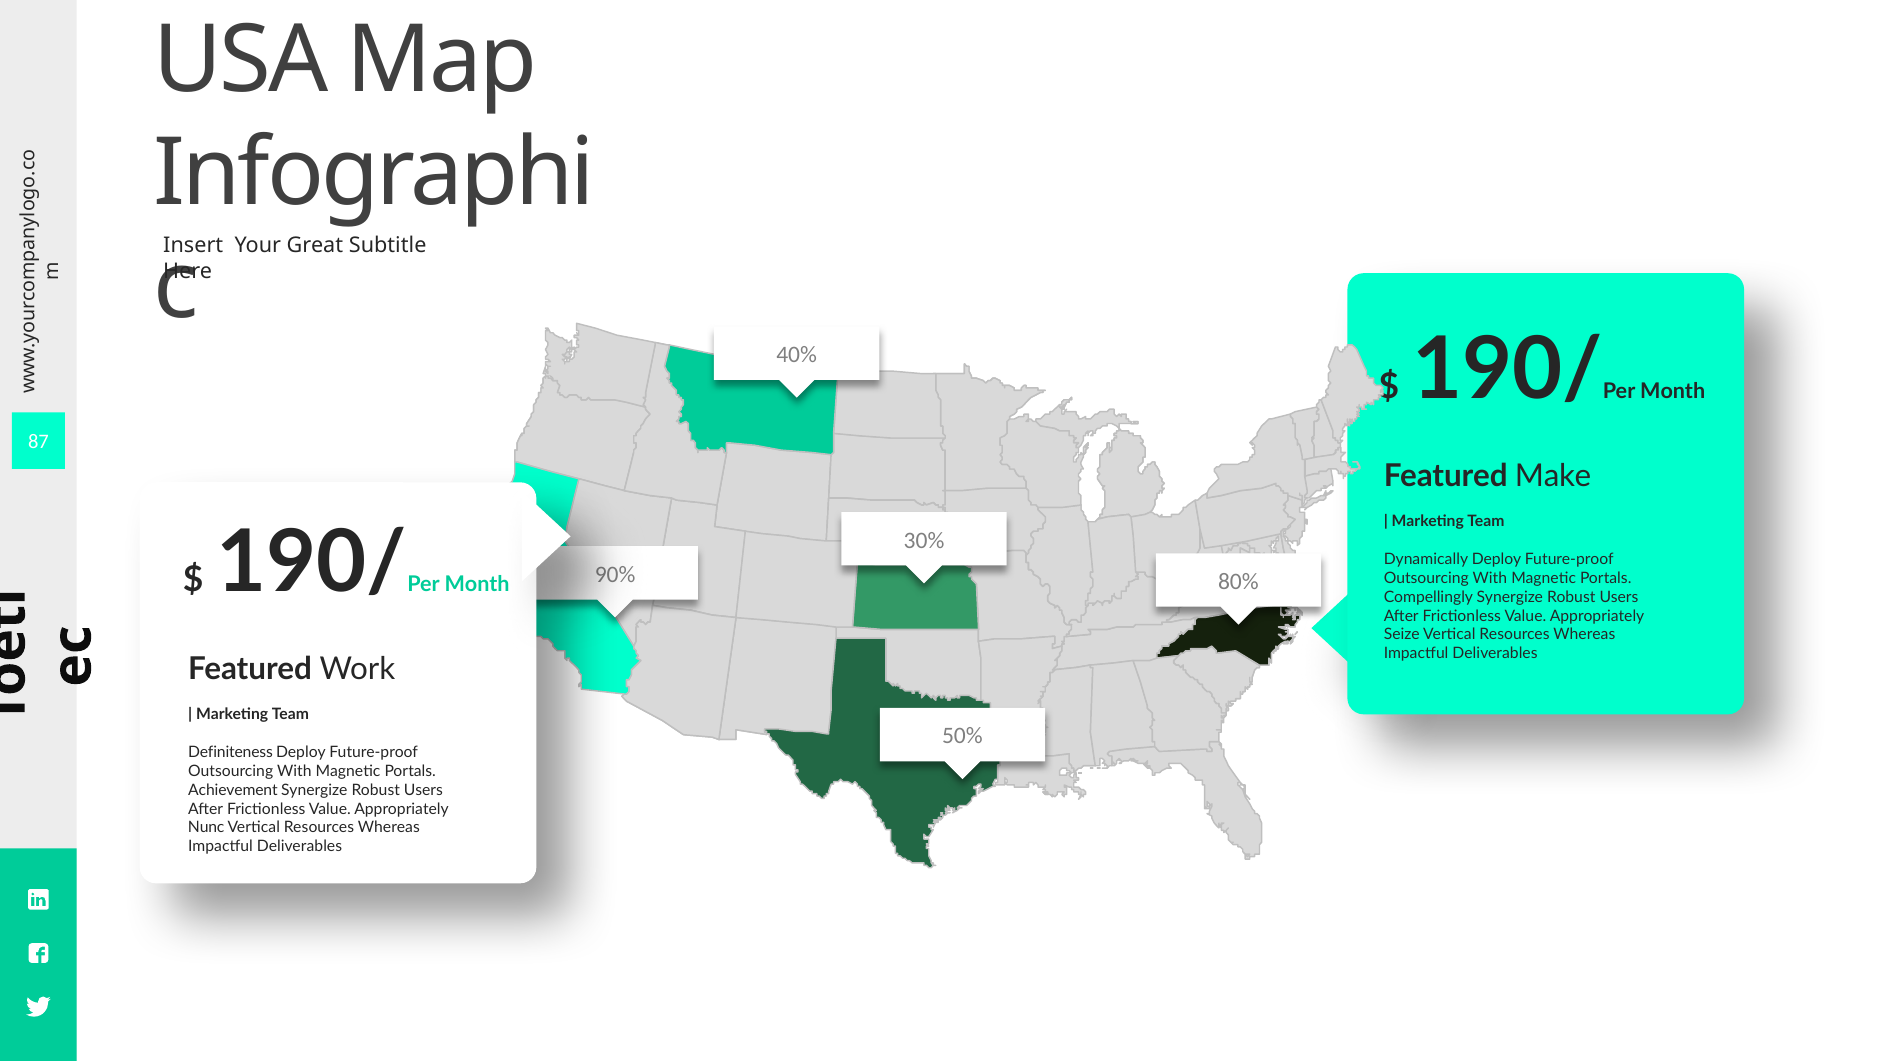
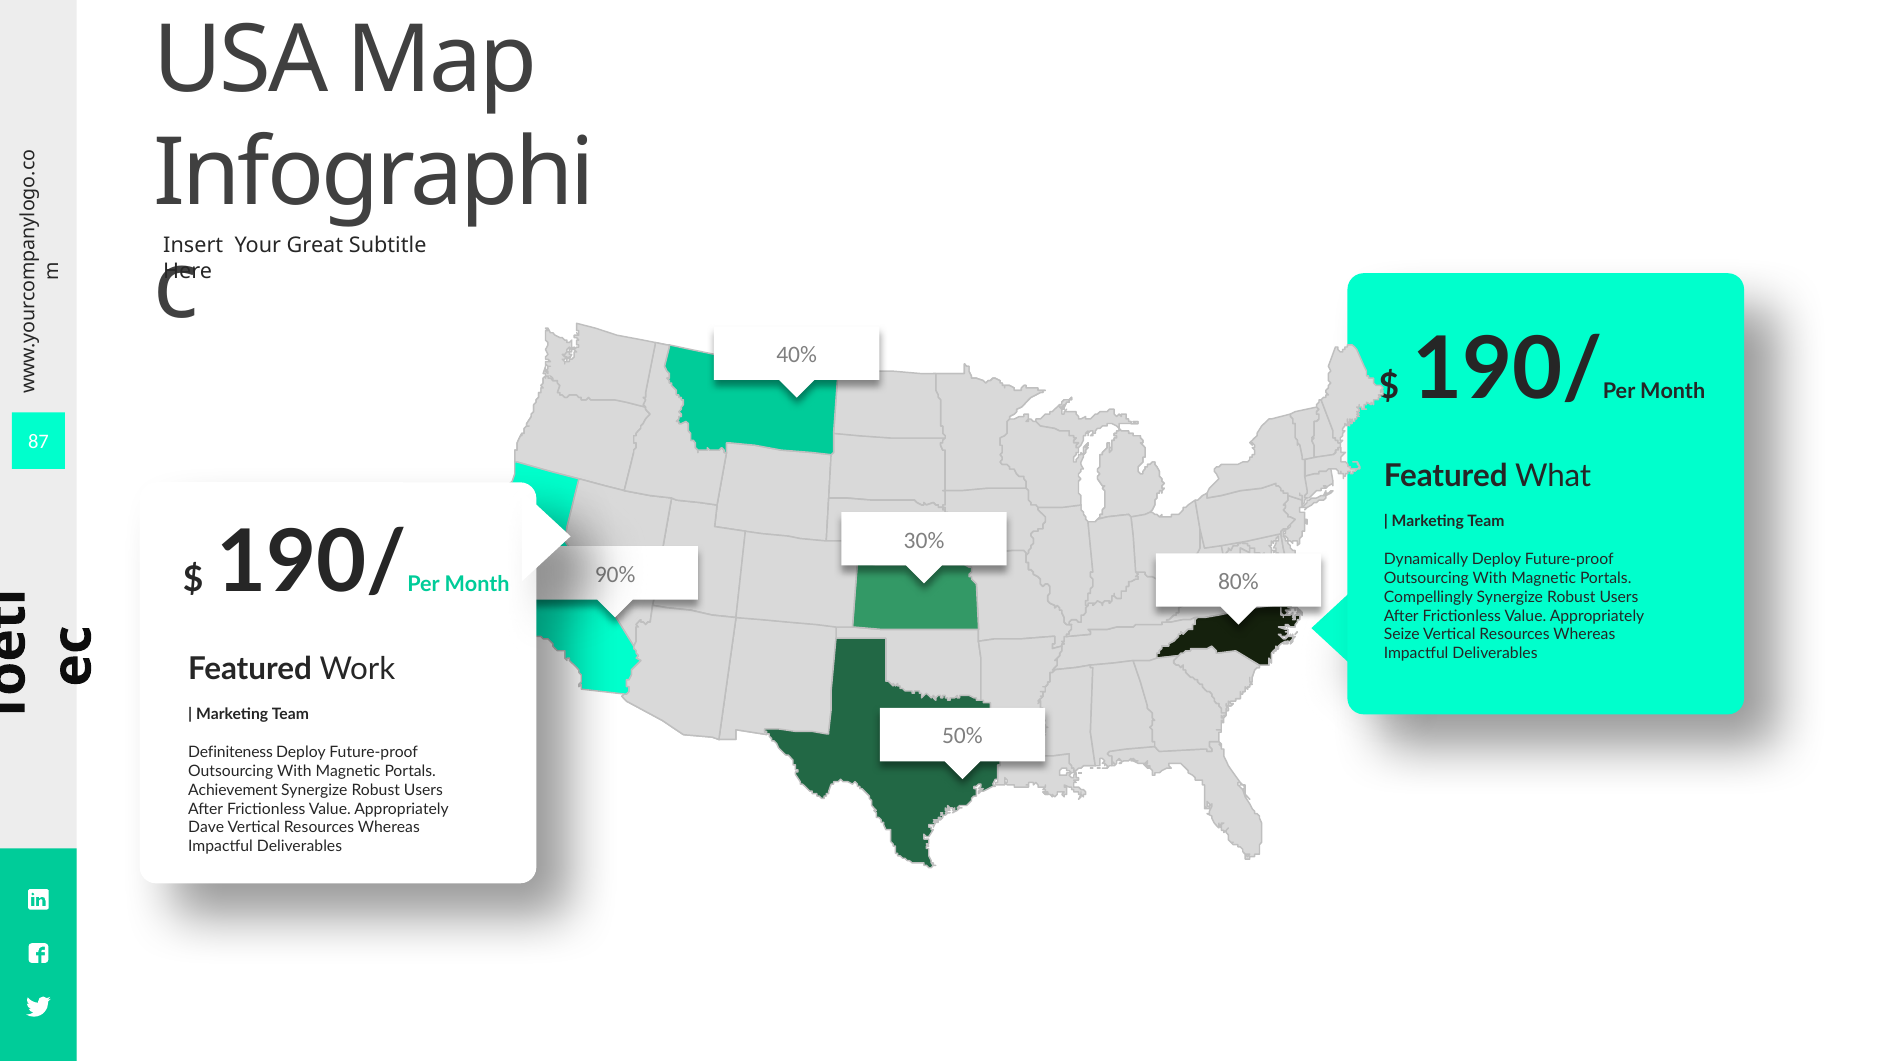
Make: Make -> What (1553, 476)
Nunc: Nunc -> Dave (206, 828)
